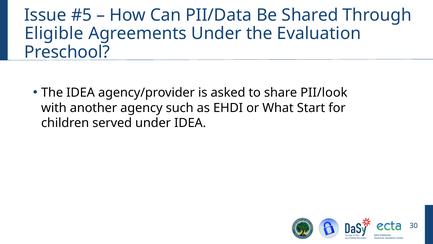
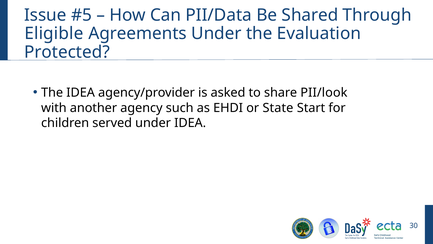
Preschool: Preschool -> Protected (67, 52)
What: What -> State (278, 108)
